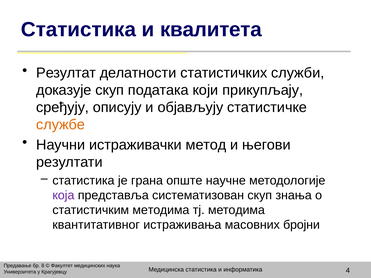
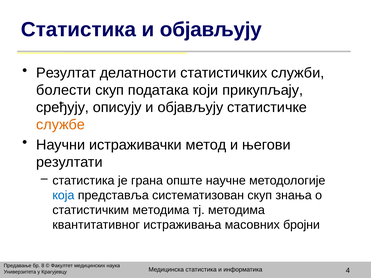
Статистика и квалитета: квалитета -> објављују (211, 30)
доказује: доказује -> болести (64, 90)
која colour: purple -> blue (63, 195)
